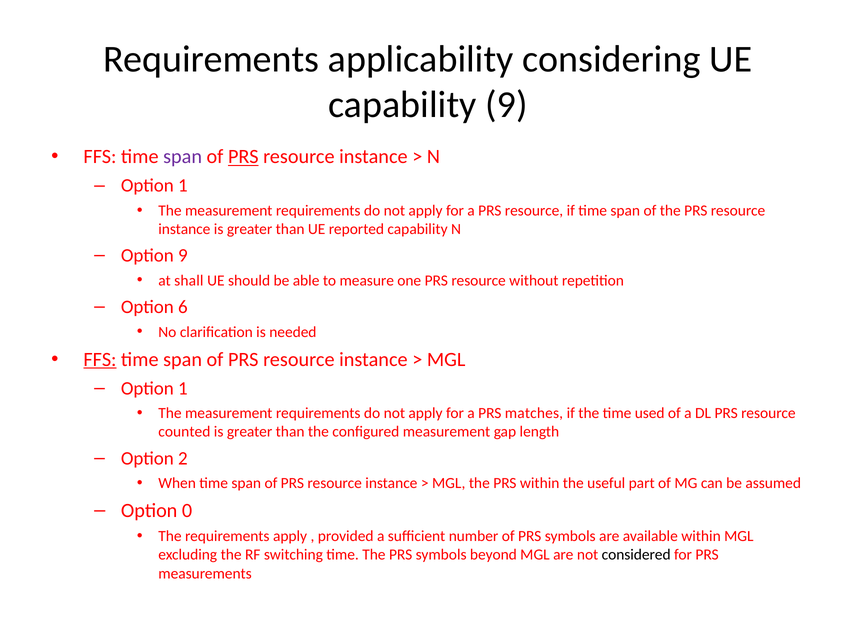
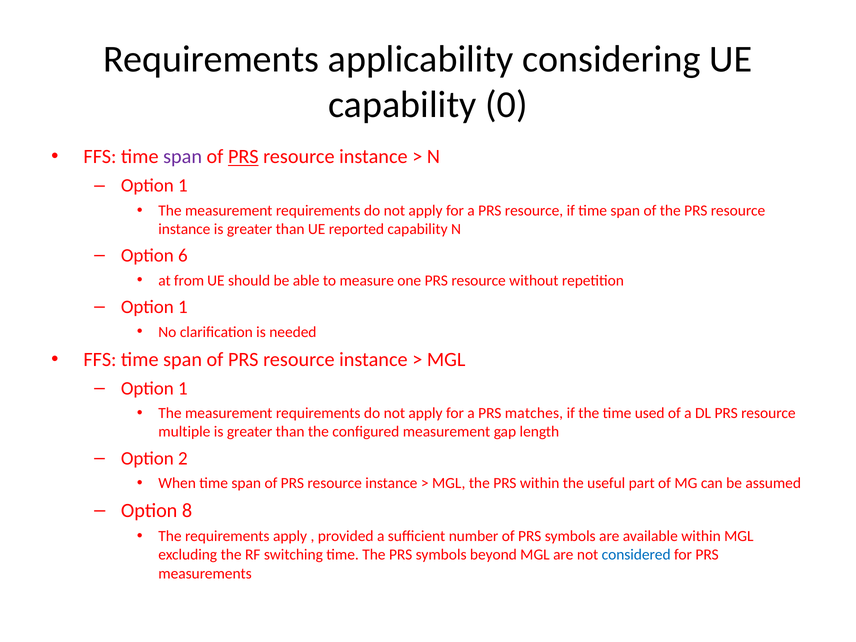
capability 9: 9 -> 0 (506, 105)
Option 9: 9 -> 6 (183, 256)
shall: shall -> from (189, 281)
6: 6 -> 1 (183, 307)
FFS underline: present -> none (100, 359)
counted: counted -> multiple (184, 432)
0: 0 -> 8 (187, 511)
considered colour: black -> blue (636, 555)
